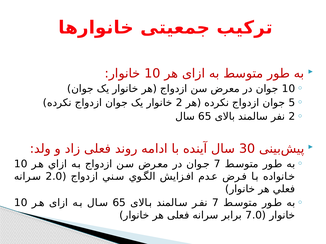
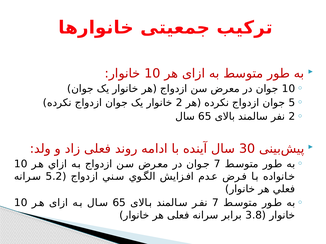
2.0: 2.0 -> 5.2 (54, 177)
7.0: 7.0 -> 3.8 (254, 216)
